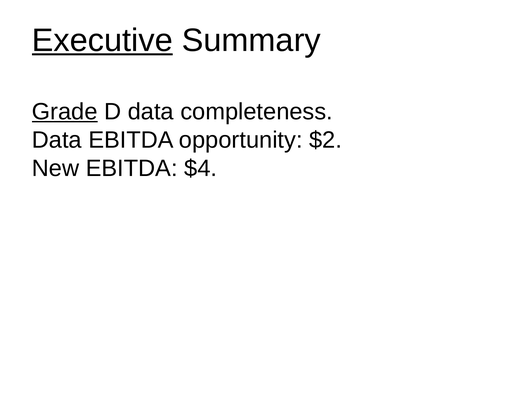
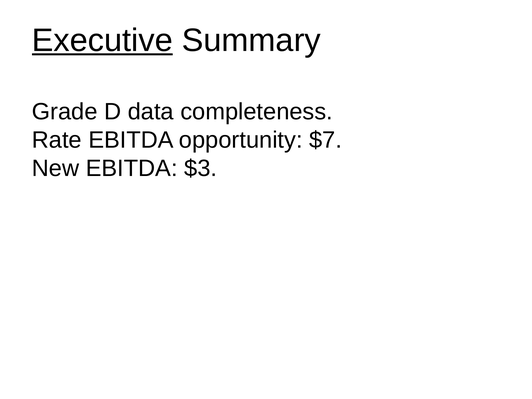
Grade underline: present -> none (65, 112)
Data: Data -> Rate (57, 140)
$2: $2 -> $7 (326, 140)
$4: $4 -> $3 (201, 168)
